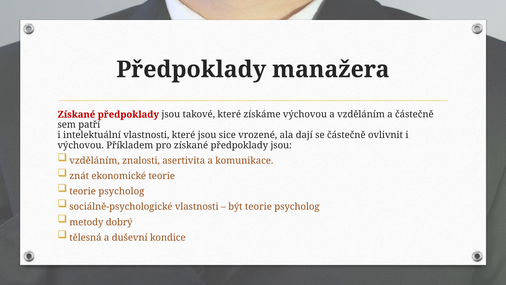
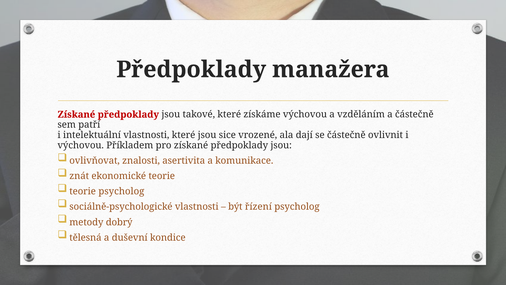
vzděláním: vzděláním -> ovlivňovat (95, 160)
být teorie: teorie -> řízení (258, 207)
